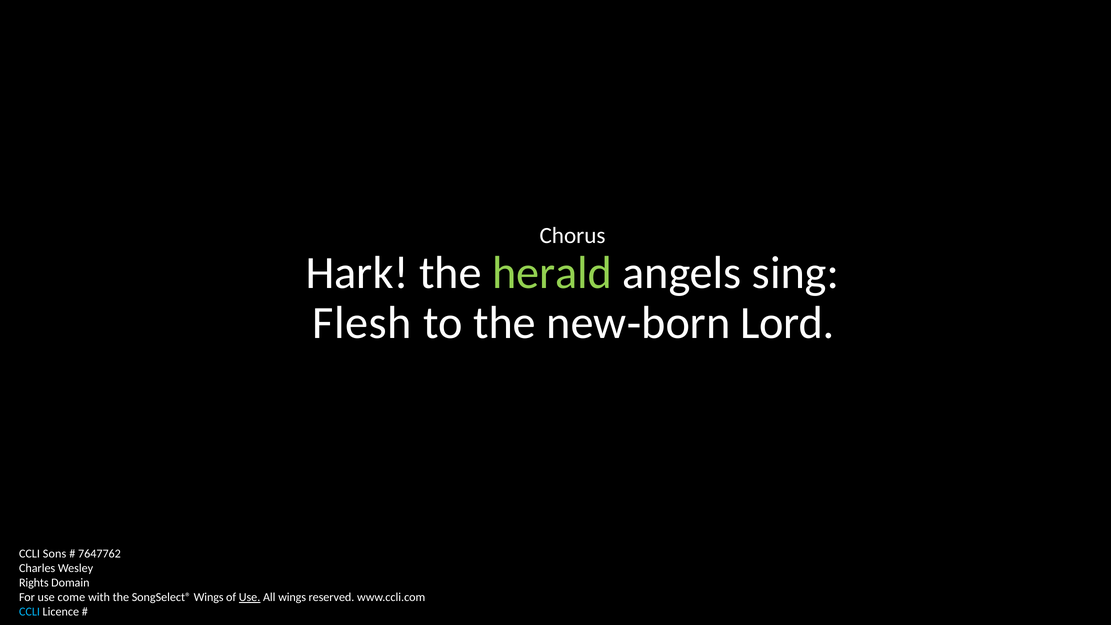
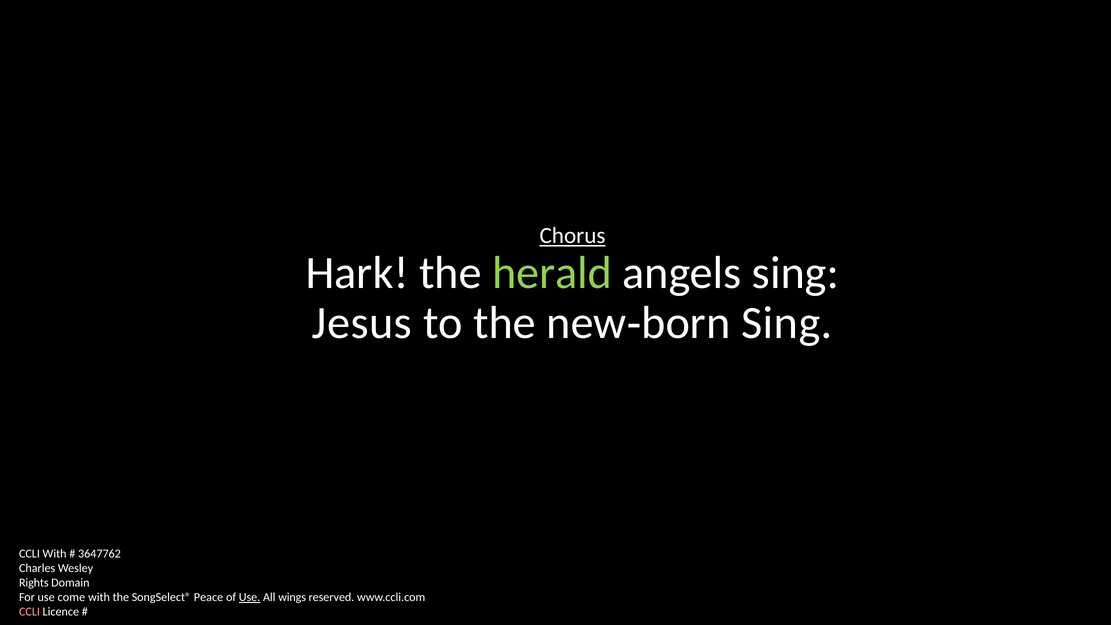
Chorus underline: none -> present (573, 236)
Flesh: Flesh -> Jesus (362, 323)
Lord: Lord -> Sing (787, 323)
CCLI Sons: Sons -> With (55, 554)
7647762: 7647762 -> 3647762 (99, 554)
SongSelect® Wings: Wings -> Peace (209, 597)
CCLI colour: light blue -> pink (30, 612)
